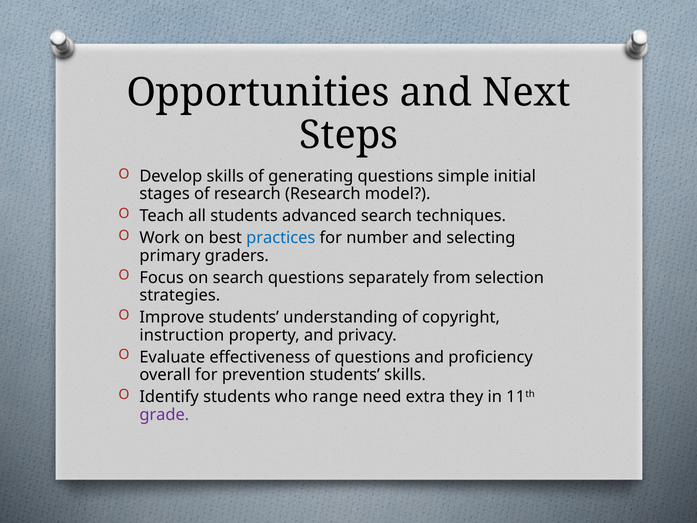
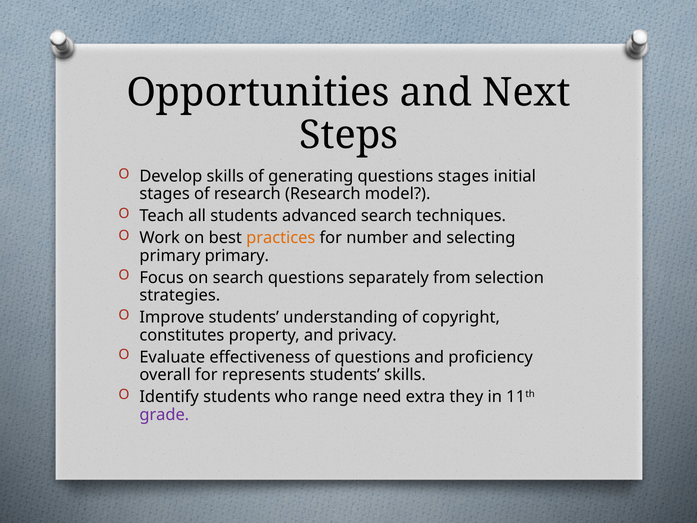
questions simple: simple -> stages (463, 176)
practices colour: blue -> orange (281, 238)
primary graders: graders -> primary (237, 256)
instruction: instruction -> constitutes (182, 335)
prevention: prevention -> represents (264, 375)
